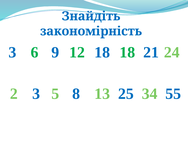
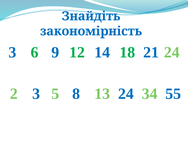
12 18: 18 -> 14 (102, 52)
3 25: 25 -> 24 (126, 94)
